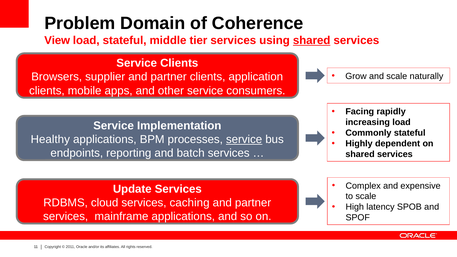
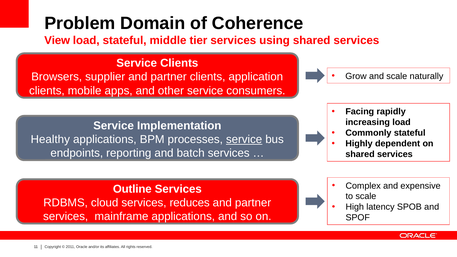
shared underline: present -> none (312, 40)
Update: Update -> Outline (132, 189)
caching: caching -> reduces (190, 203)
